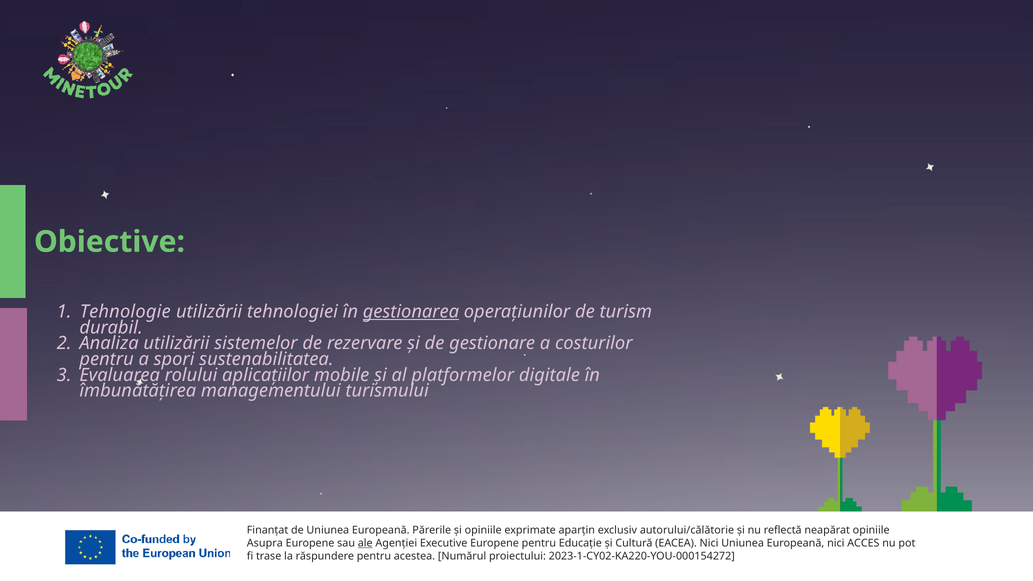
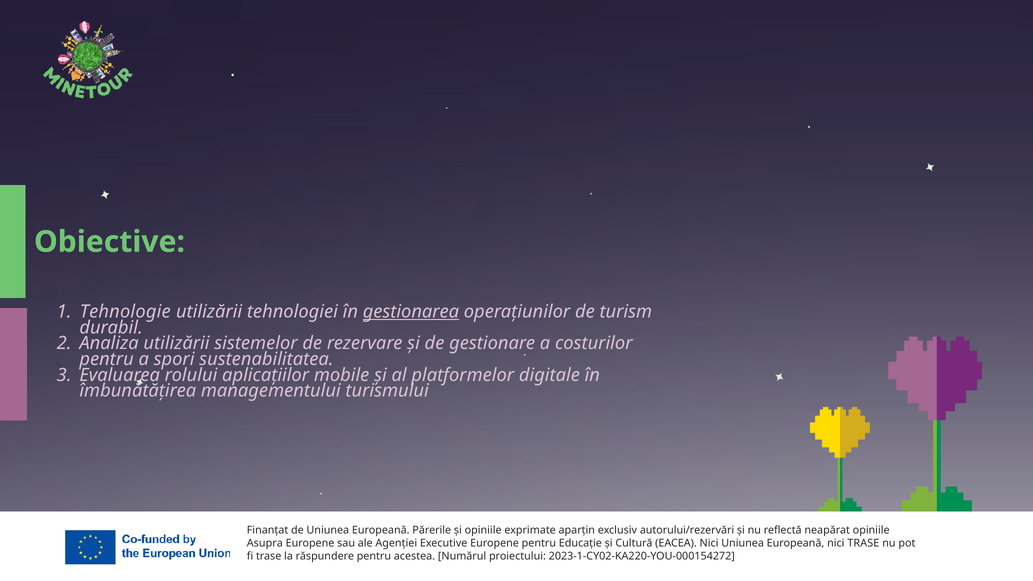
autorului/călătorie: autorului/călătorie -> autorului/rezervări (687, 530)
ale underline: present -> none (365, 543)
nici ACCES: ACCES -> TRASE (863, 543)
